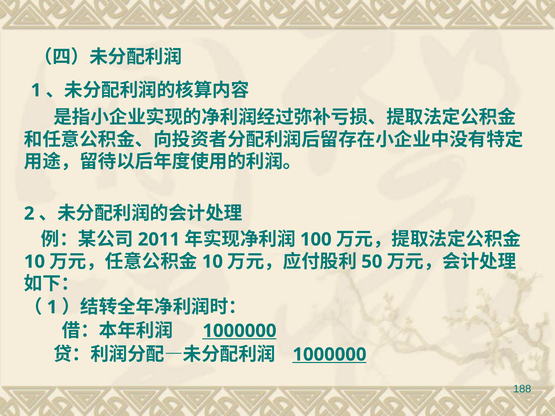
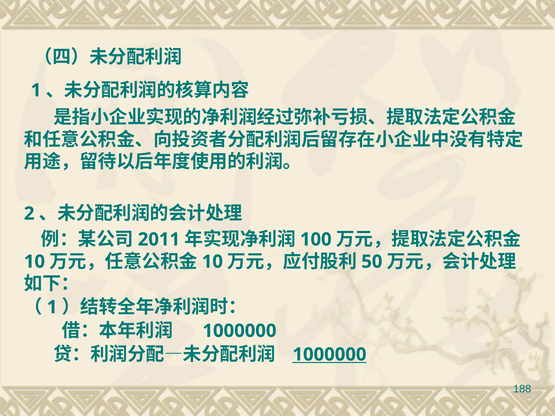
1000000 underline: present -> none (239, 331)
